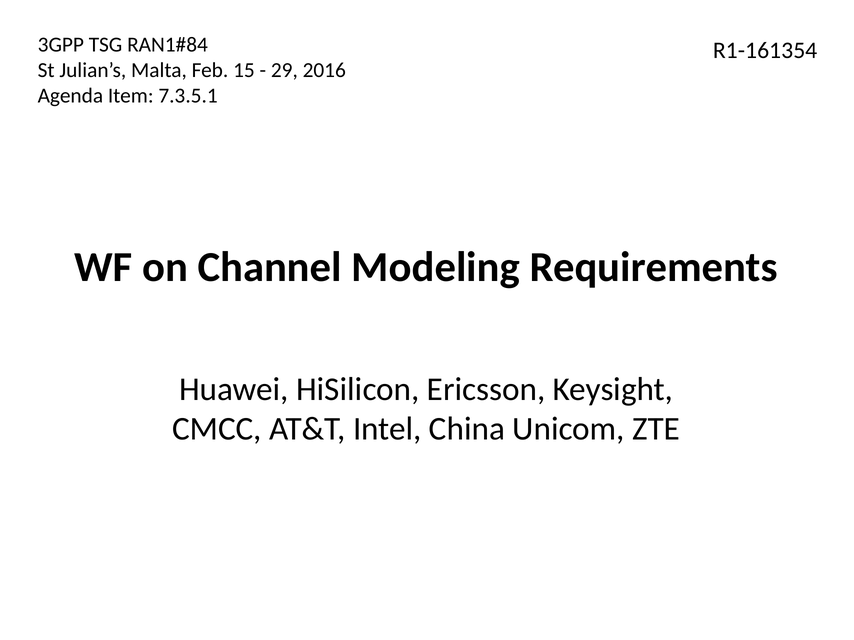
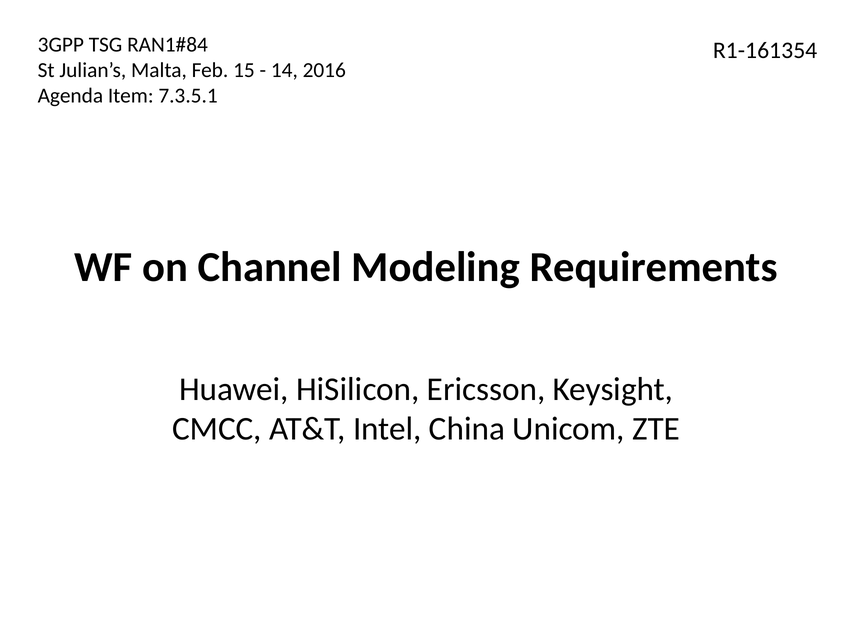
29: 29 -> 14 (284, 70)
